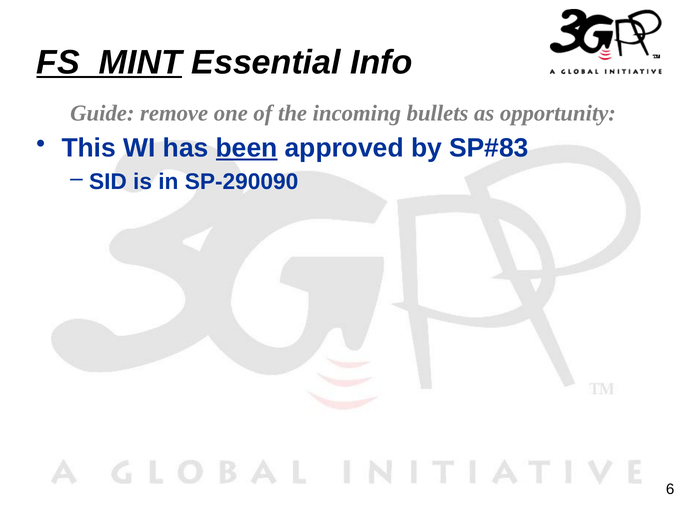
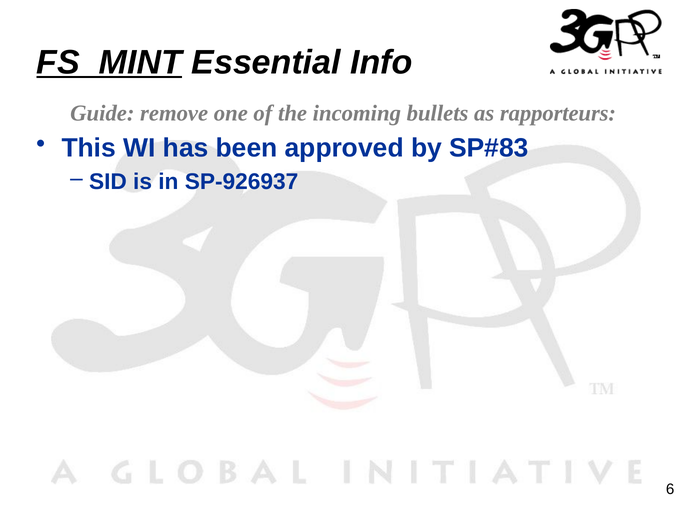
opportunity: opportunity -> rapporteurs (558, 113)
been underline: present -> none (247, 148)
SP-290090: SP-290090 -> SP-926937 (242, 182)
